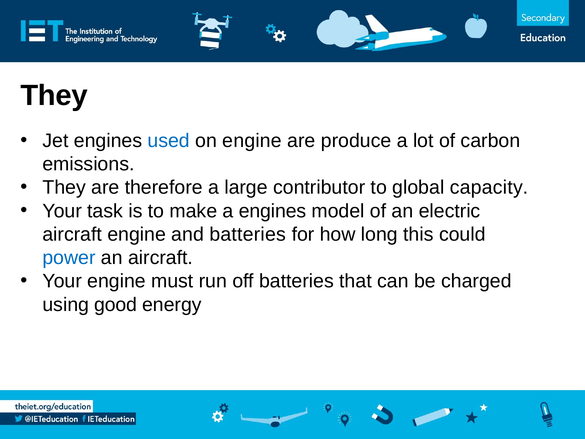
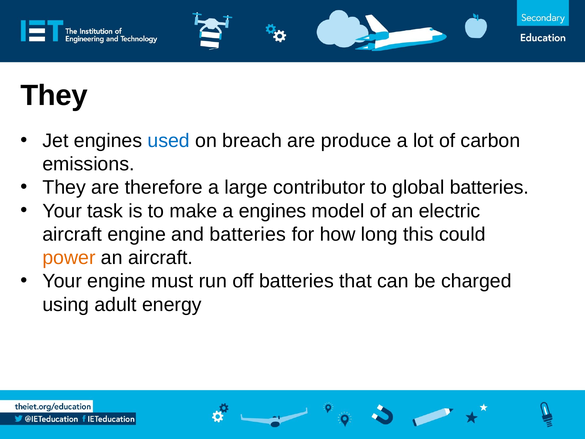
on engine: engine -> breach (252, 141)
global capacity: capacity -> batteries (489, 187)
power colour: blue -> orange (69, 258)
good: good -> adult (116, 304)
